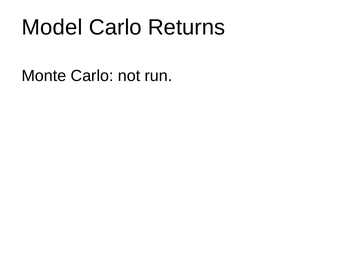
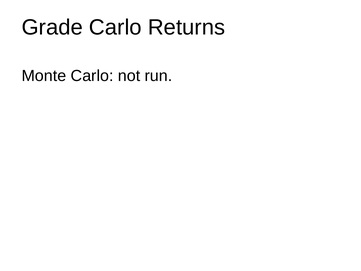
Model: Model -> Grade (52, 27)
